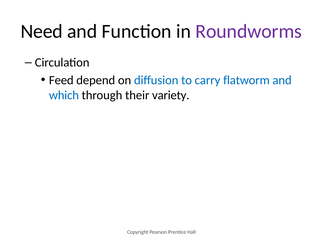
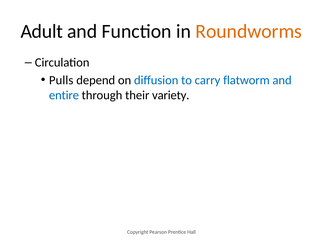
Need: Need -> Adult (42, 31)
Roundworms colour: purple -> orange (249, 31)
Feed: Feed -> Pulls (61, 80)
which: which -> entire (64, 95)
